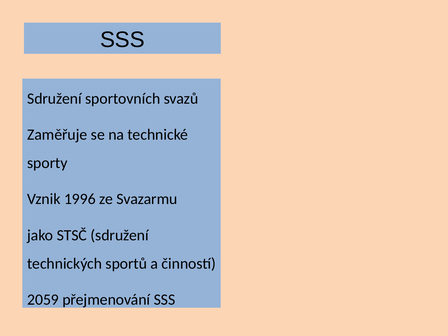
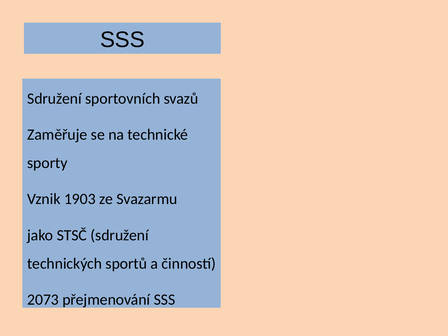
1996: 1996 -> 1903 (80, 199)
2059: 2059 -> 2073 (43, 300)
